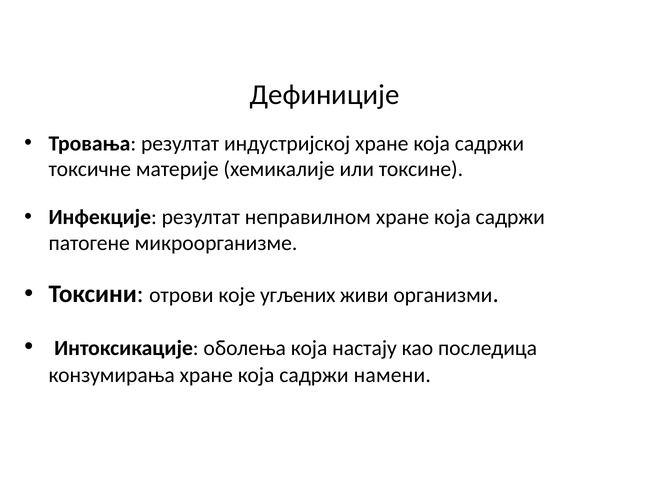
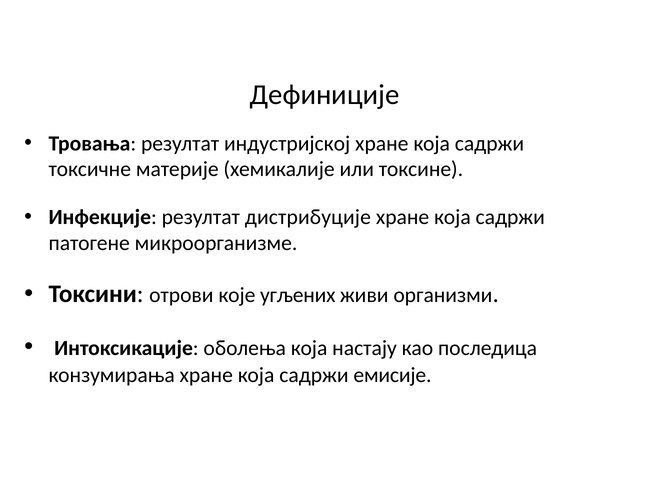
неправилном: неправилном -> дистрибуције (308, 217)
намени: намени -> емисије (392, 375)
